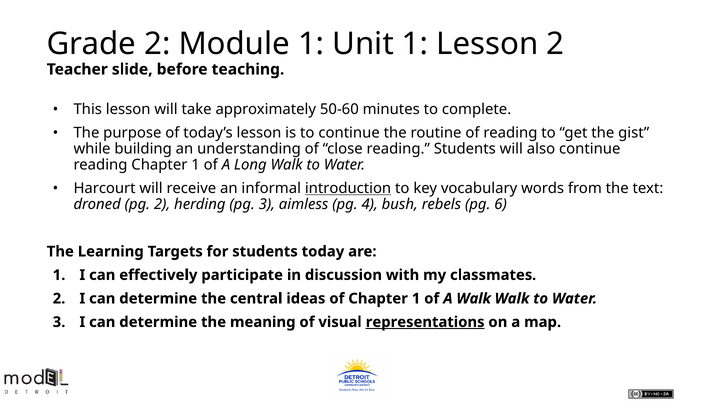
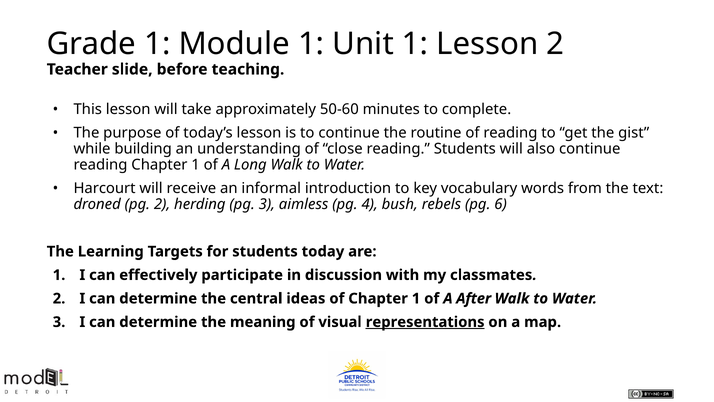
Grade 2: 2 -> 1 (157, 44)
introduction underline: present -> none (348, 188)
A Walk: Walk -> After (474, 298)
